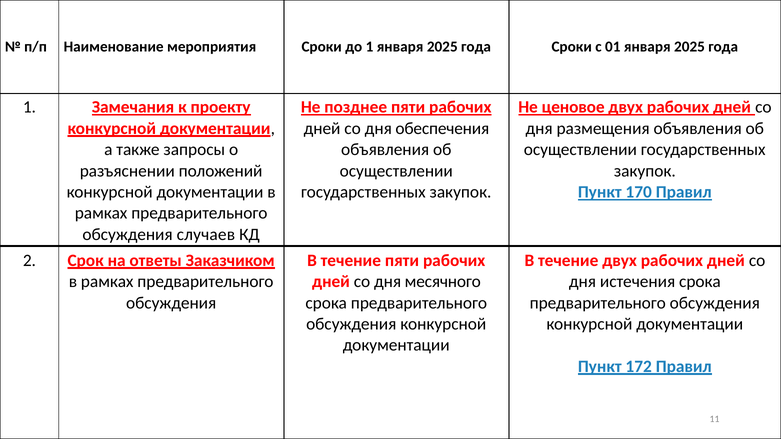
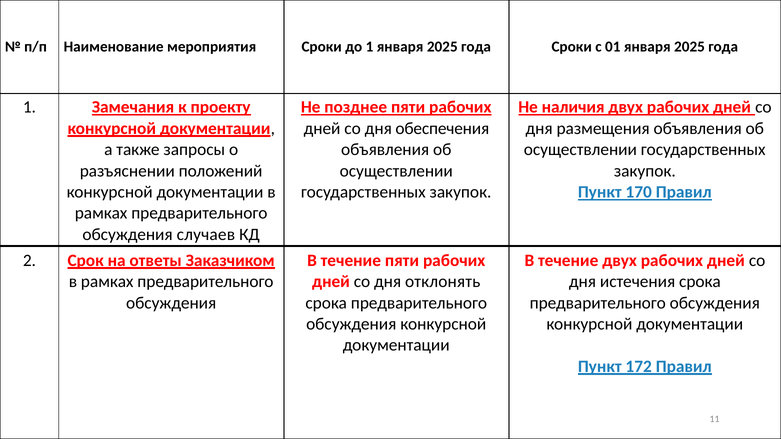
ценовое: ценовое -> наличия (573, 107)
месячного: месячного -> отклонять (443, 282)
